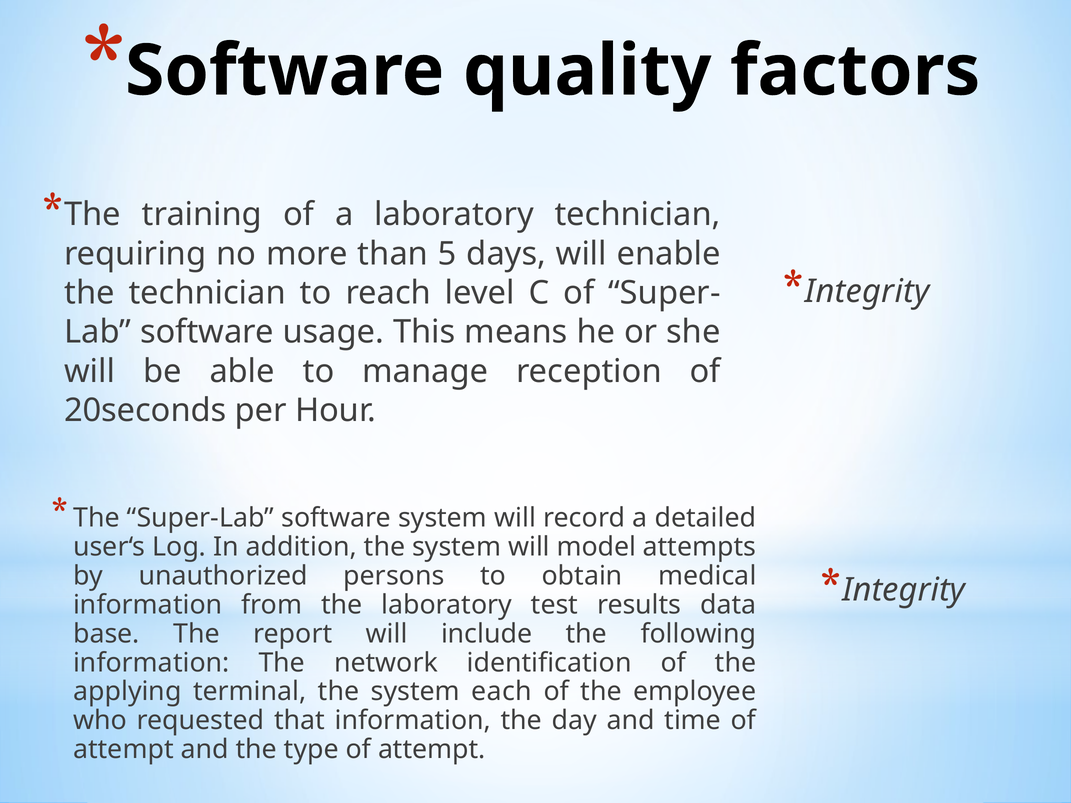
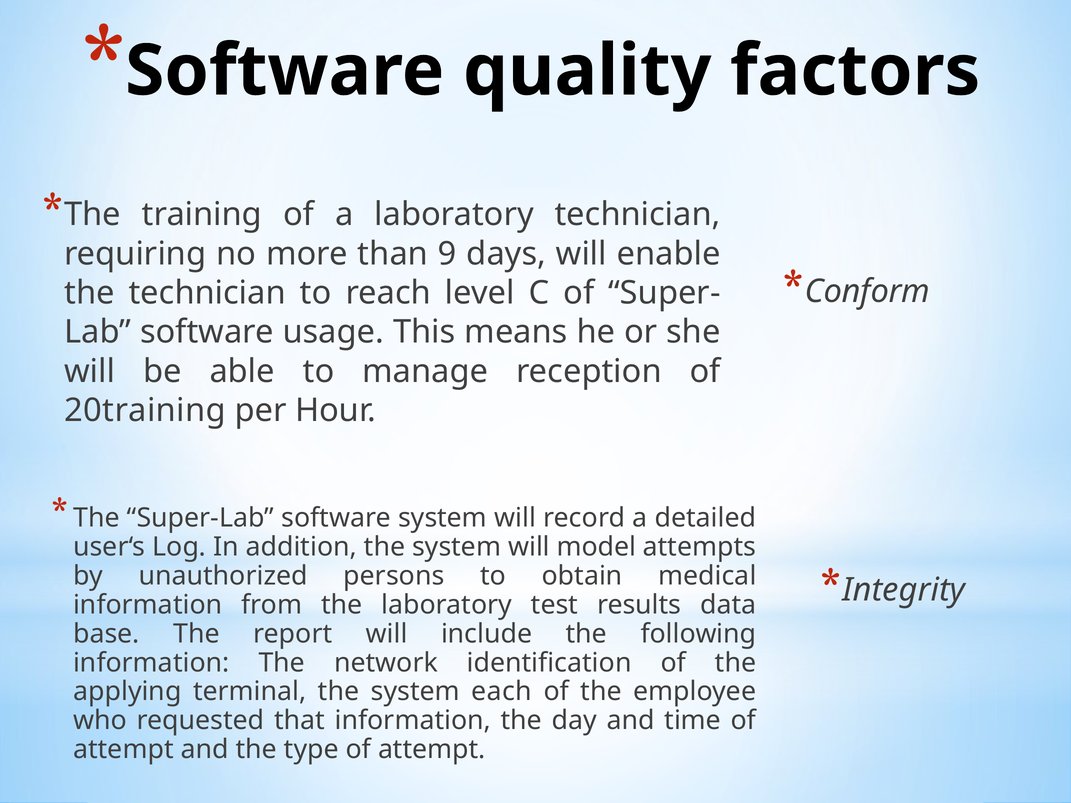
5: 5 -> 9 (447, 254)
Integrity: Integrity -> Conform (867, 292)
20seconds: 20seconds -> 20training (145, 411)
